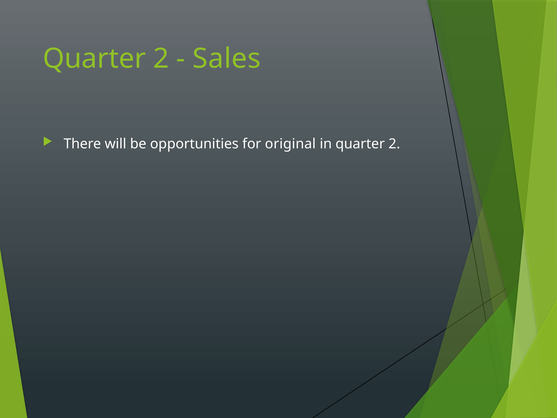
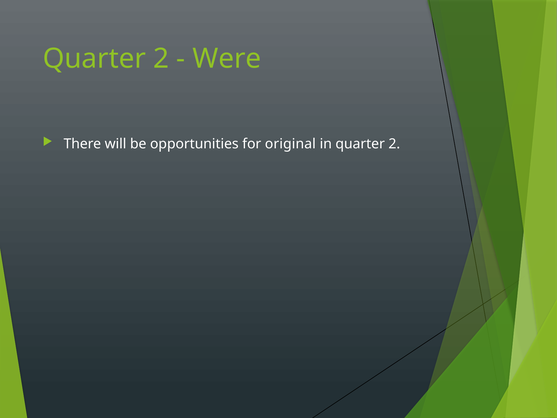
Sales: Sales -> Were (227, 59)
